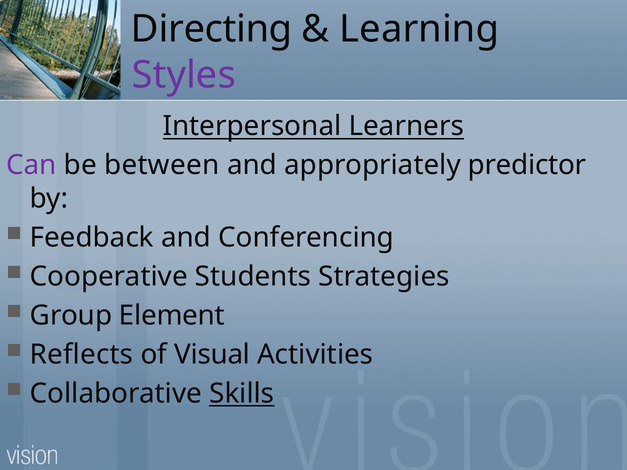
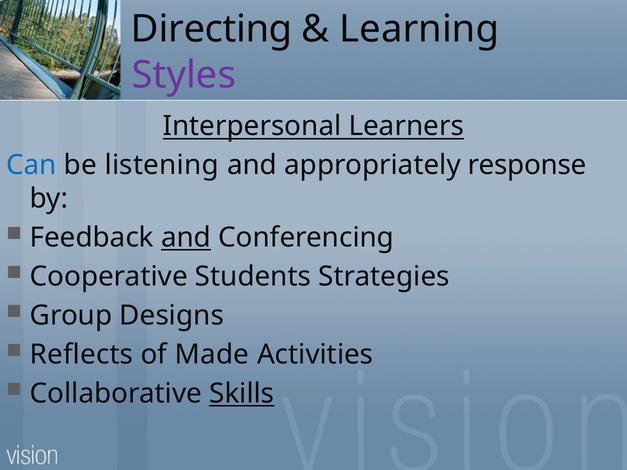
Can colour: purple -> blue (31, 165)
between: between -> listening (162, 165)
predictor: predictor -> response (527, 165)
and underline: none -> present (186, 238)
Element: Element -> Designs (172, 316)
Visual: Visual -> Made (212, 355)
